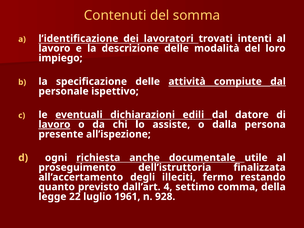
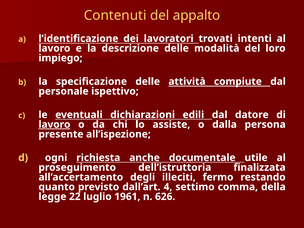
somma: somma -> appalto (197, 15)
dal underline: present -> none (278, 82)
928: 928 -> 626 (165, 197)
